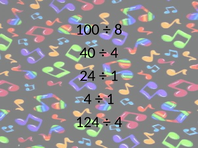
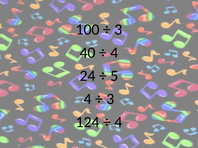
8: 8 -> 3 (118, 30)
1: 1 -> 5 (114, 76)
1: 1 -> 3 (110, 99)
